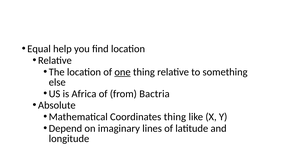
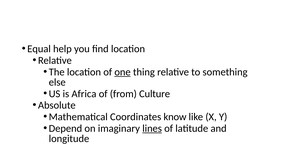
Bactria: Bactria -> Culture (155, 93)
Coordinates thing: thing -> know (175, 116)
lines underline: none -> present (152, 128)
